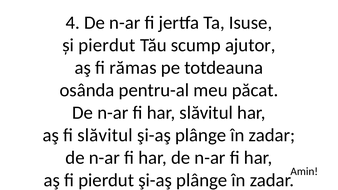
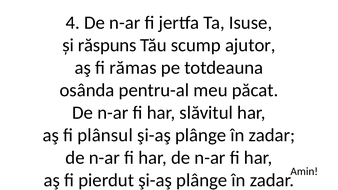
și pierdut: pierdut -> răspuns (107, 45)
fi slăvitul: slăvitul -> plânsul (105, 135)
